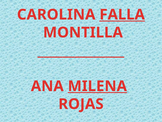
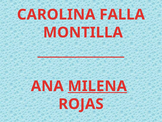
FALLA underline: present -> none (122, 15)
